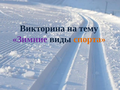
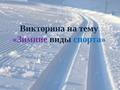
спорта colour: orange -> blue (89, 39)
